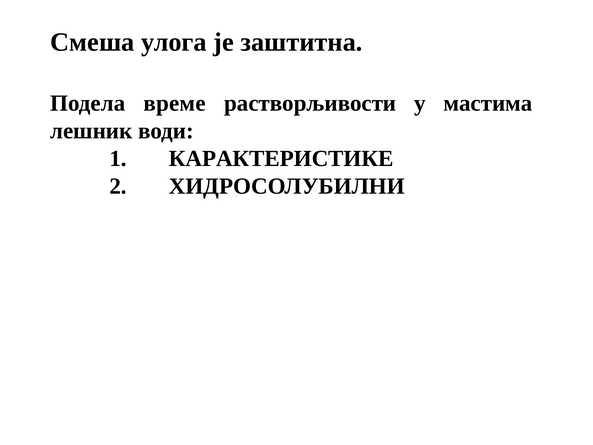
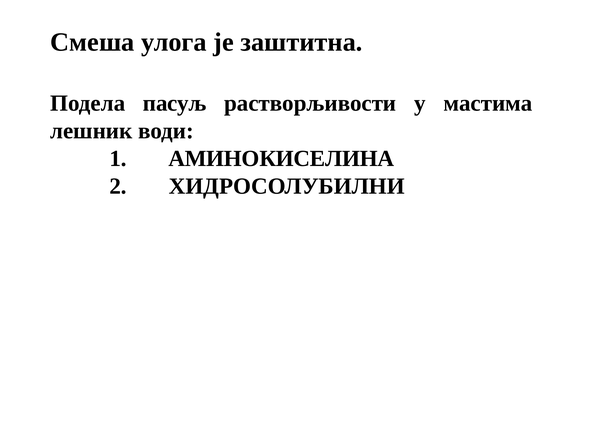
време: време -> пасуљ (175, 103)
КАРАКТЕРИСТИКЕ: КАРАКТЕРИСТИКЕ -> АМИНОКИСЕЛИНА (281, 159)
